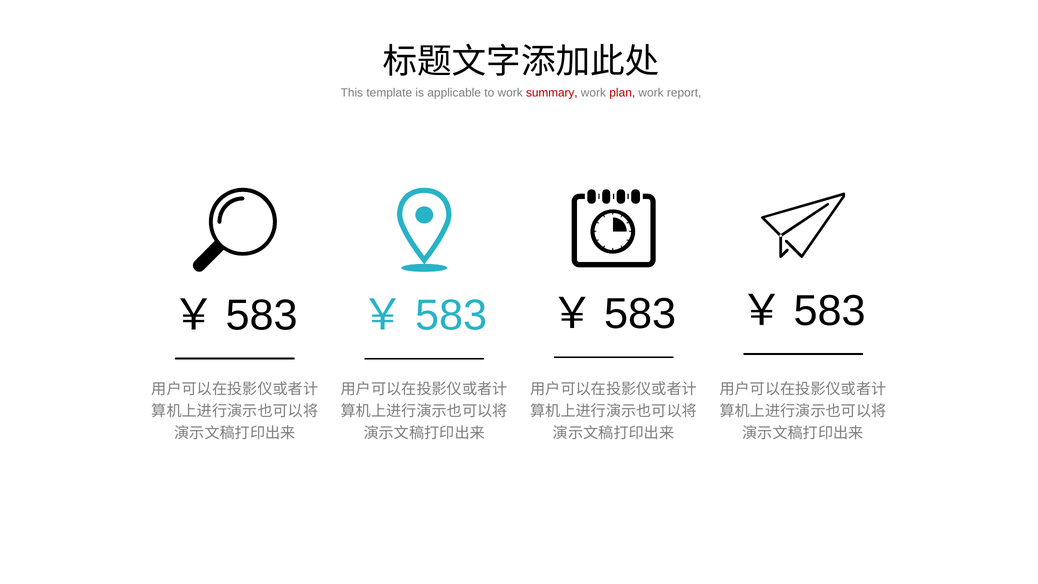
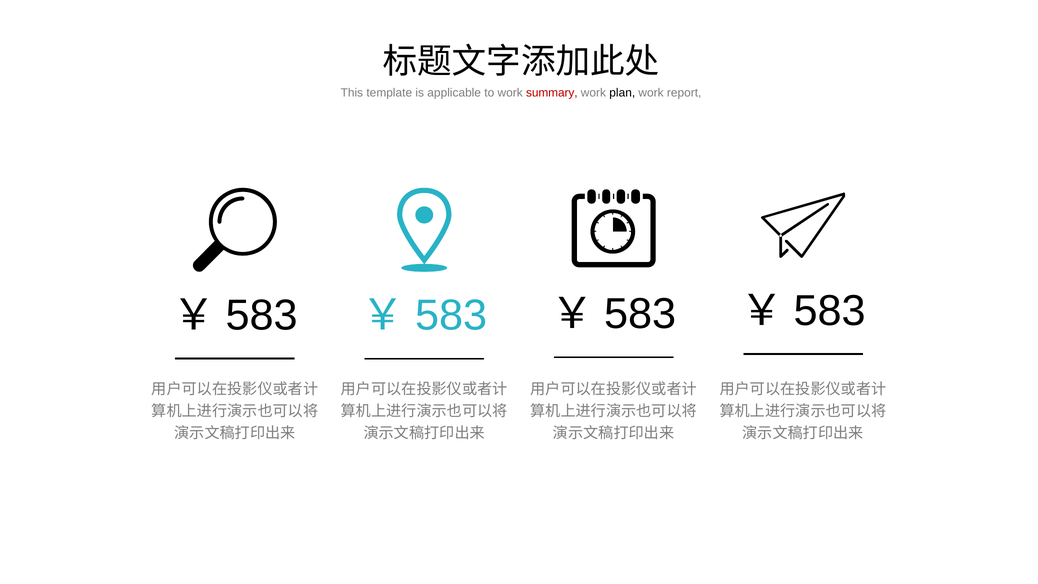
plan colour: red -> black (622, 93)
